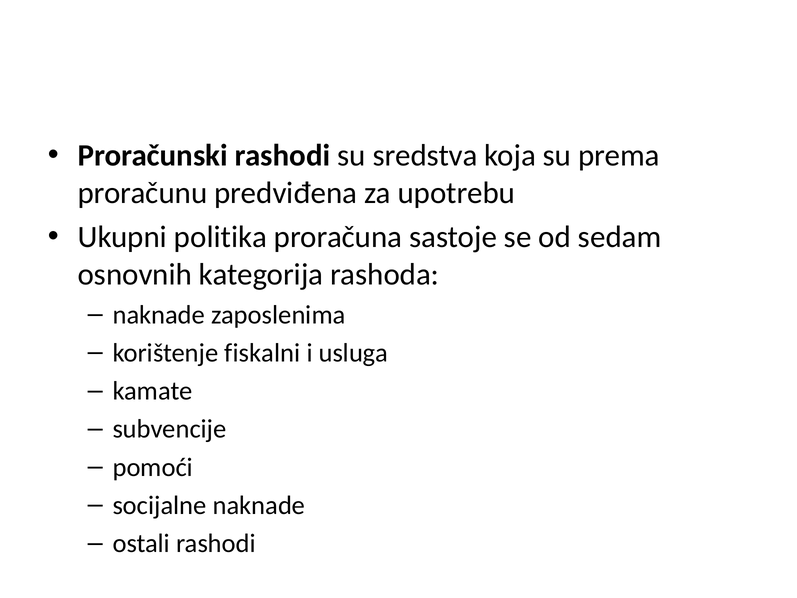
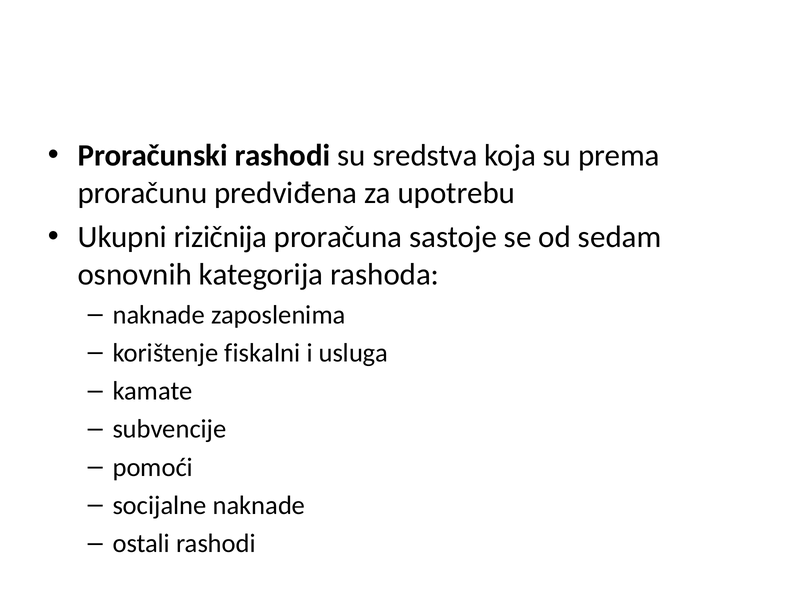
politika: politika -> rizičnija (221, 237)
